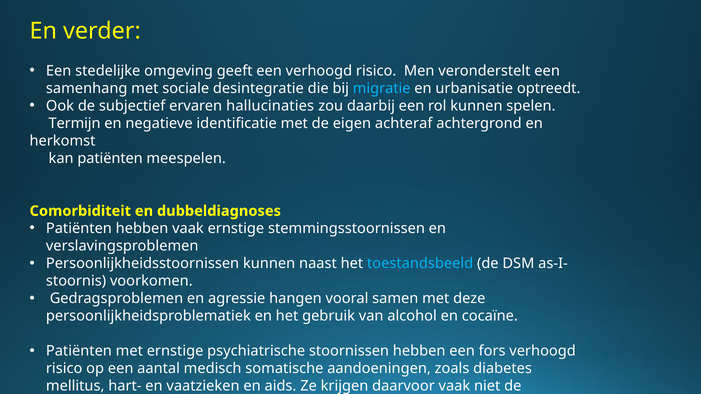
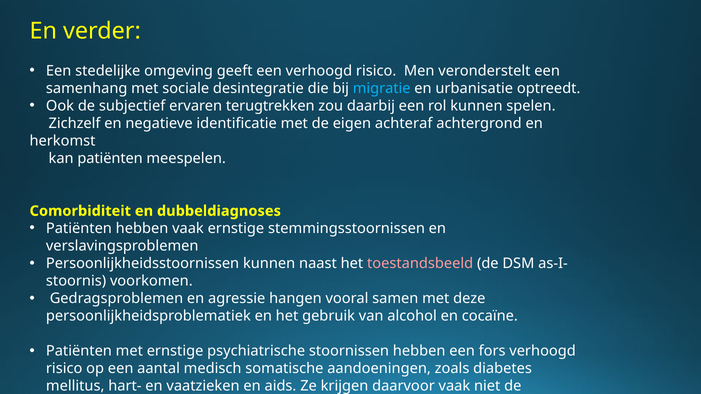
hallucinaties: hallucinaties -> terugtrekken (270, 106)
Termijn: Termijn -> Zichzelf (75, 123)
toestandsbeeld colour: light blue -> pink (420, 264)
